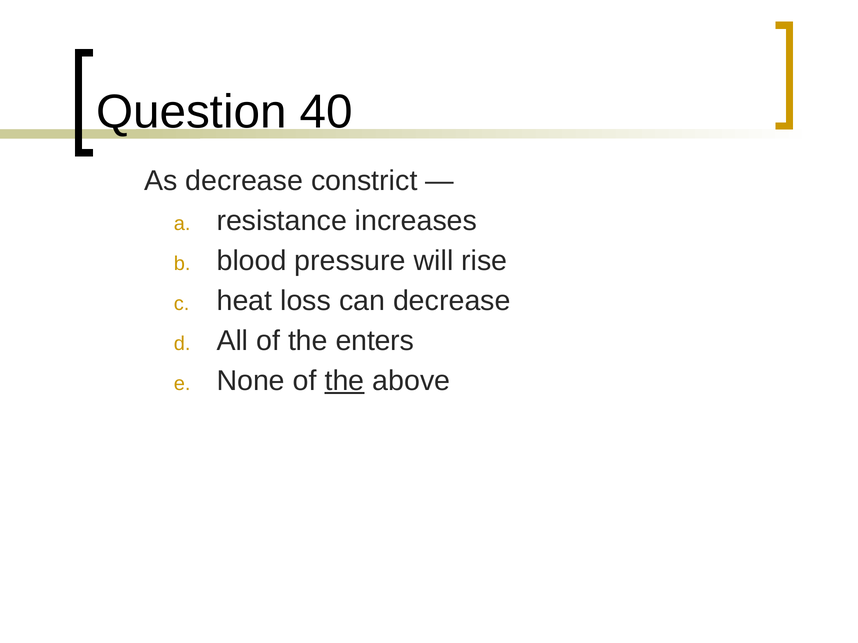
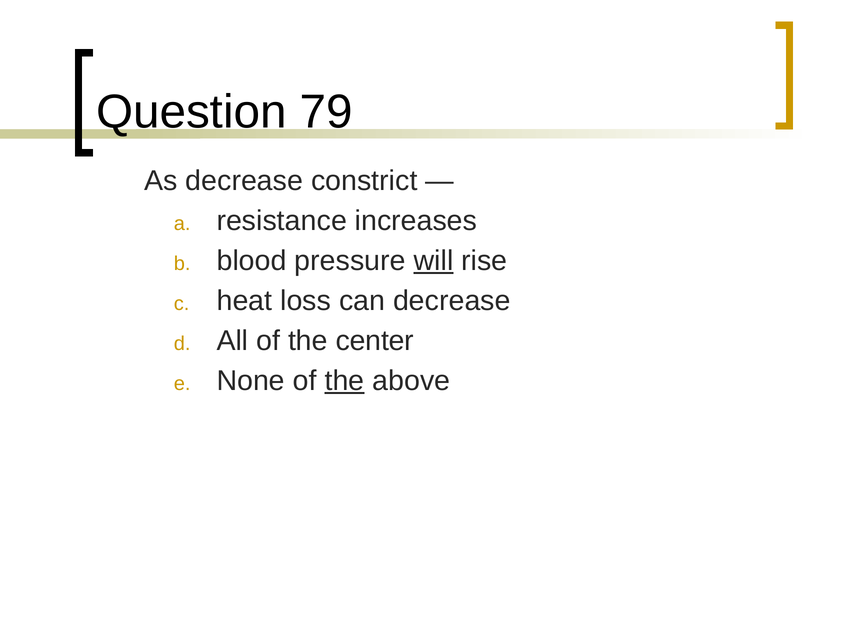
40: 40 -> 79 (326, 112)
will underline: none -> present (434, 261)
enters: enters -> center (375, 341)
